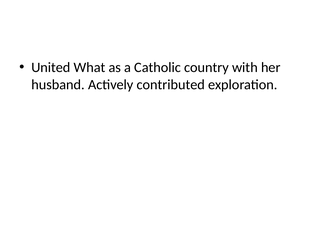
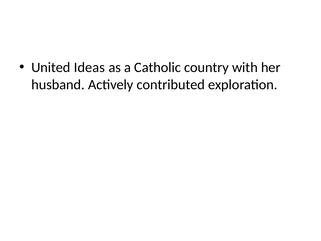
What: What -> Ideas (89, 67)
